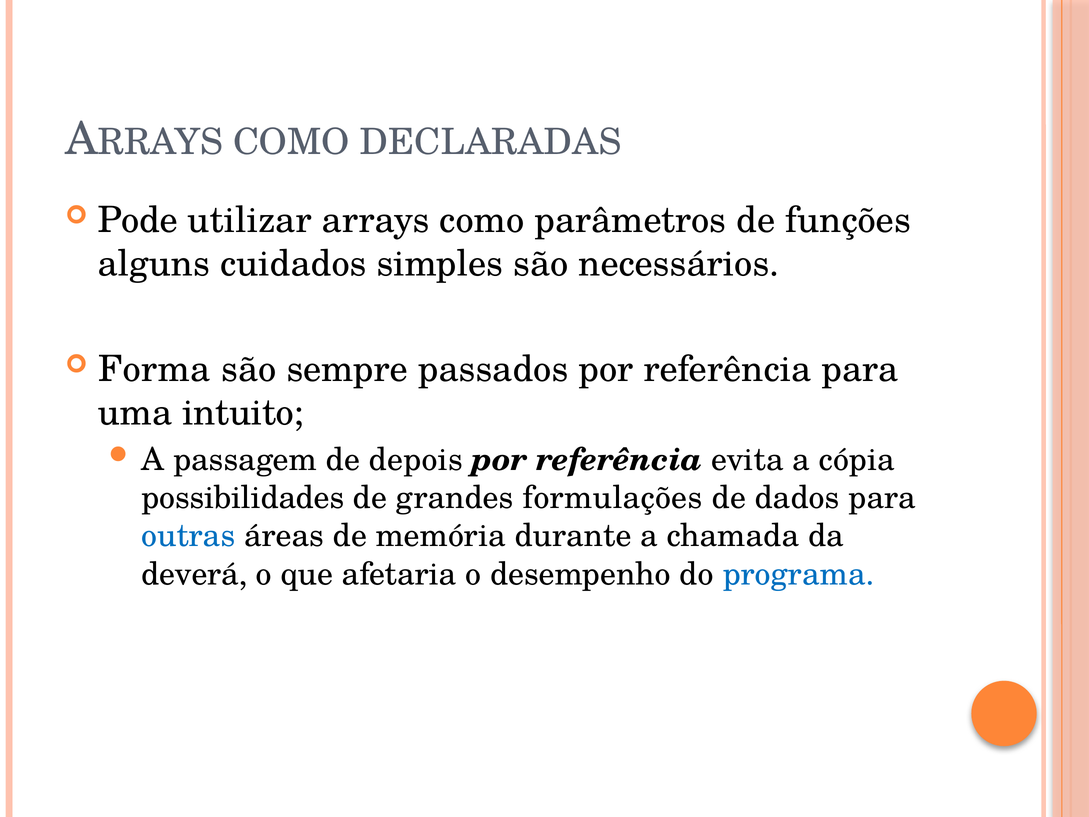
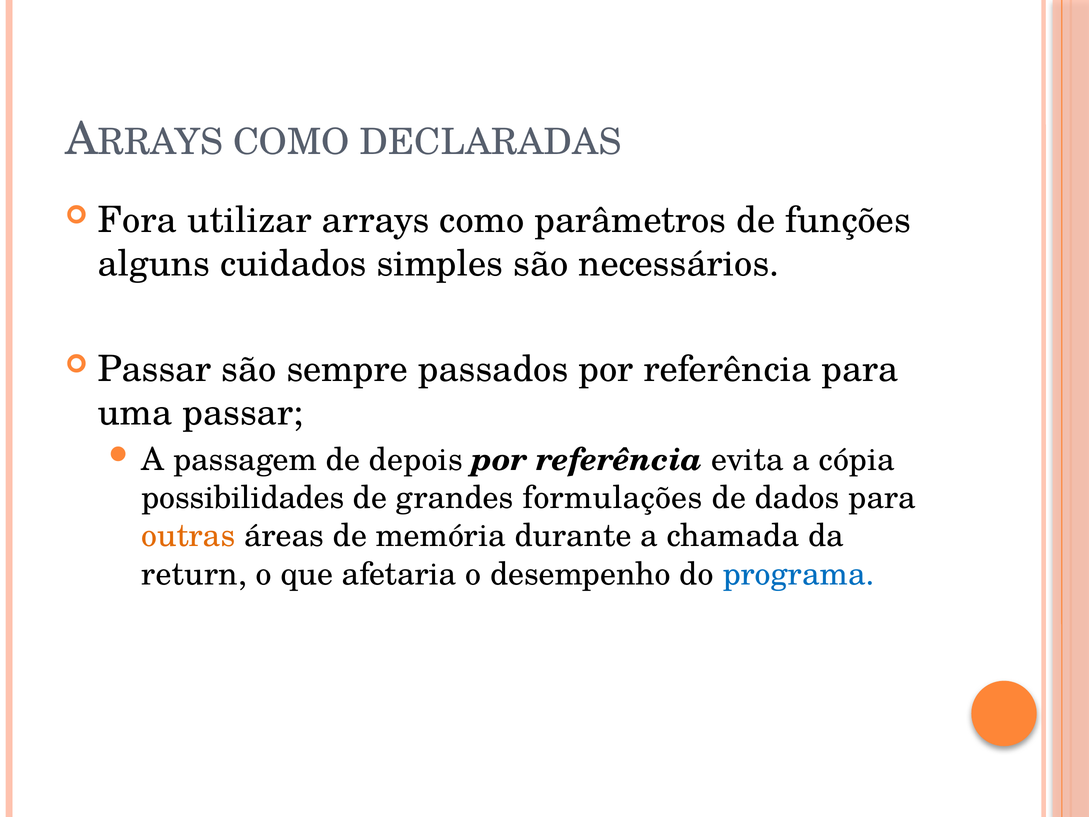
Pode: Pode -> Fora (137, 220)
Forma: Forma -> Passar (155, 369)
uma intuito: intuito -> passar (243, 413)
outras colour: blue -> orange (188, 536)
deverá: deverá -> return (194, 574)
